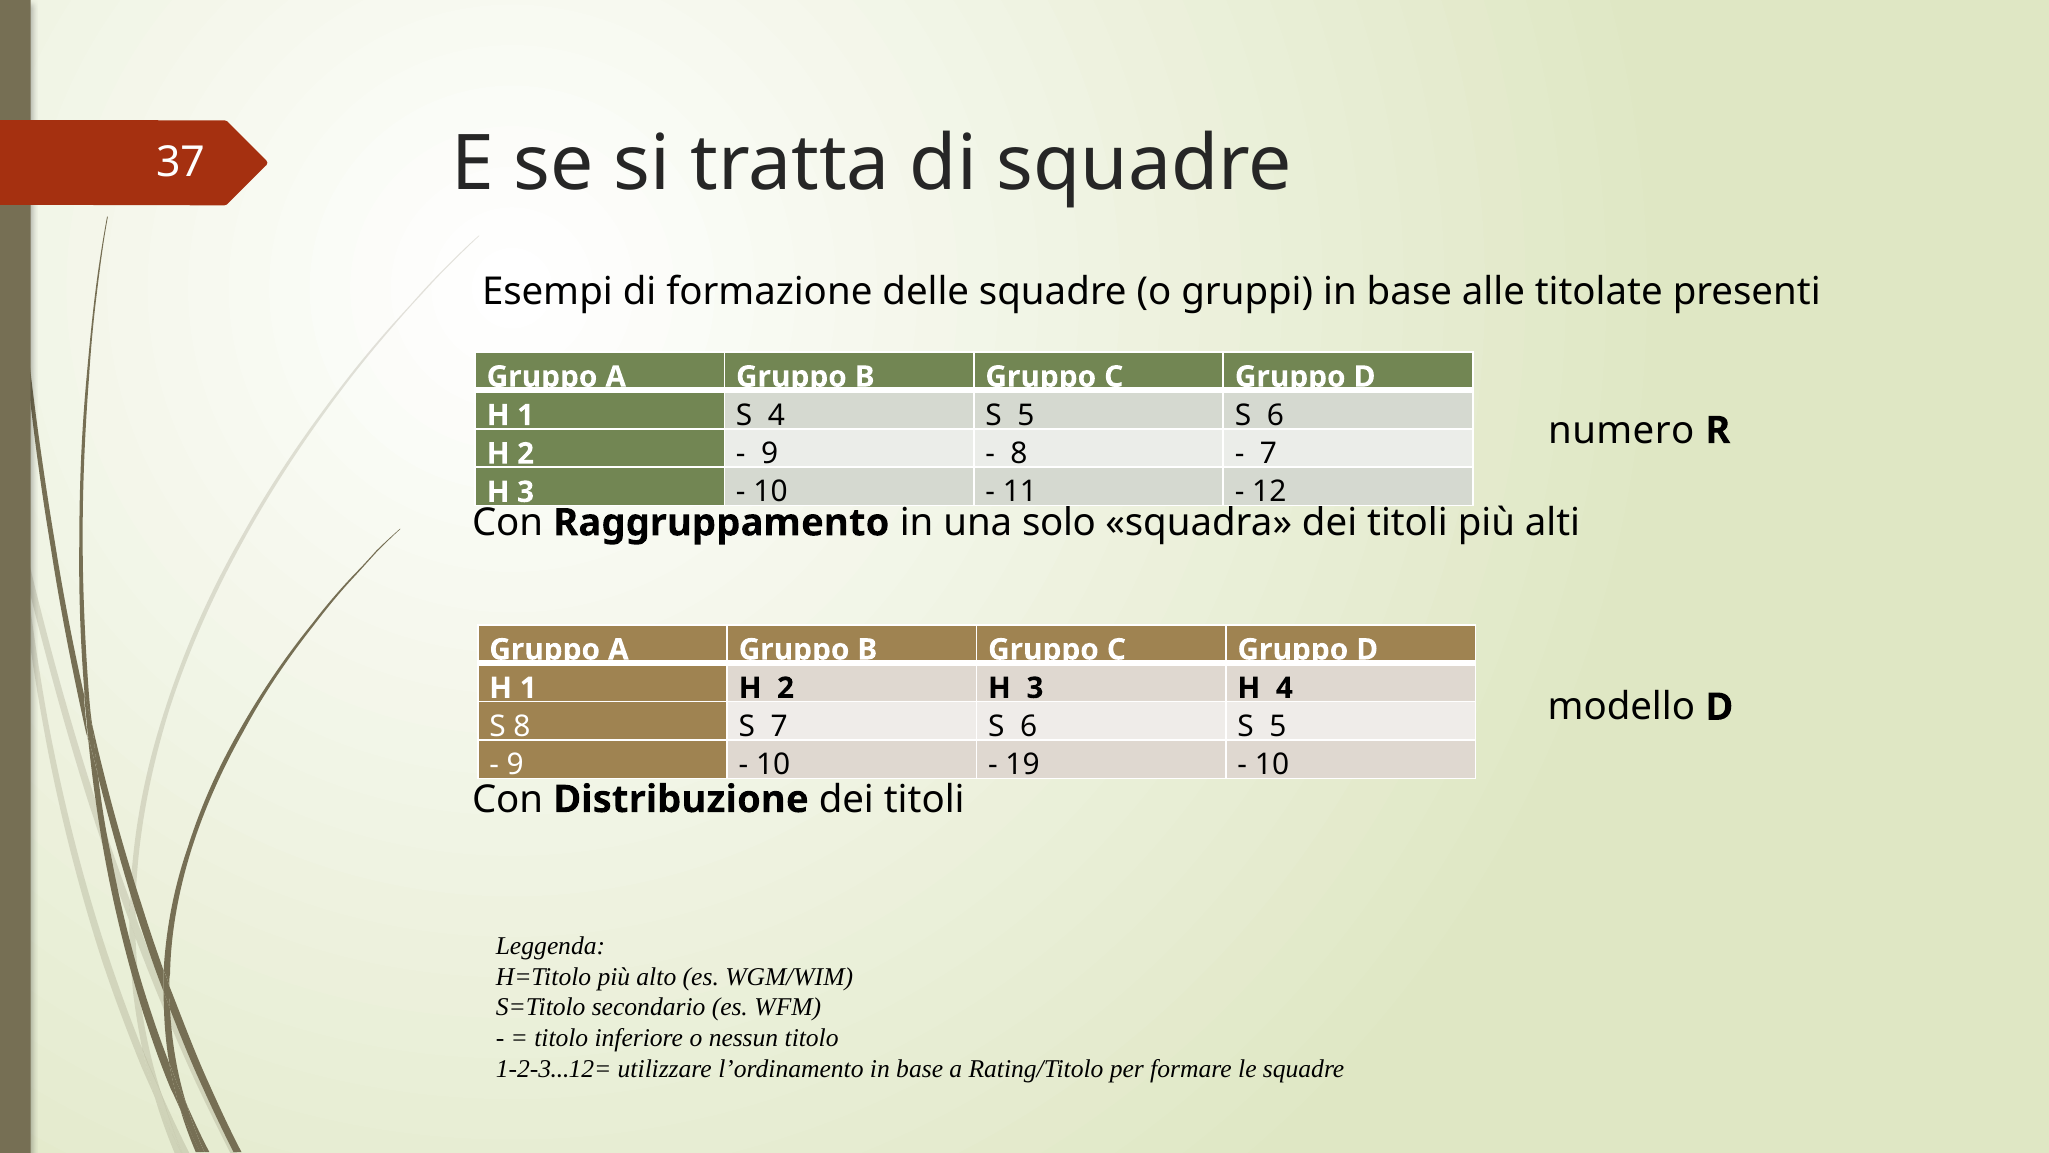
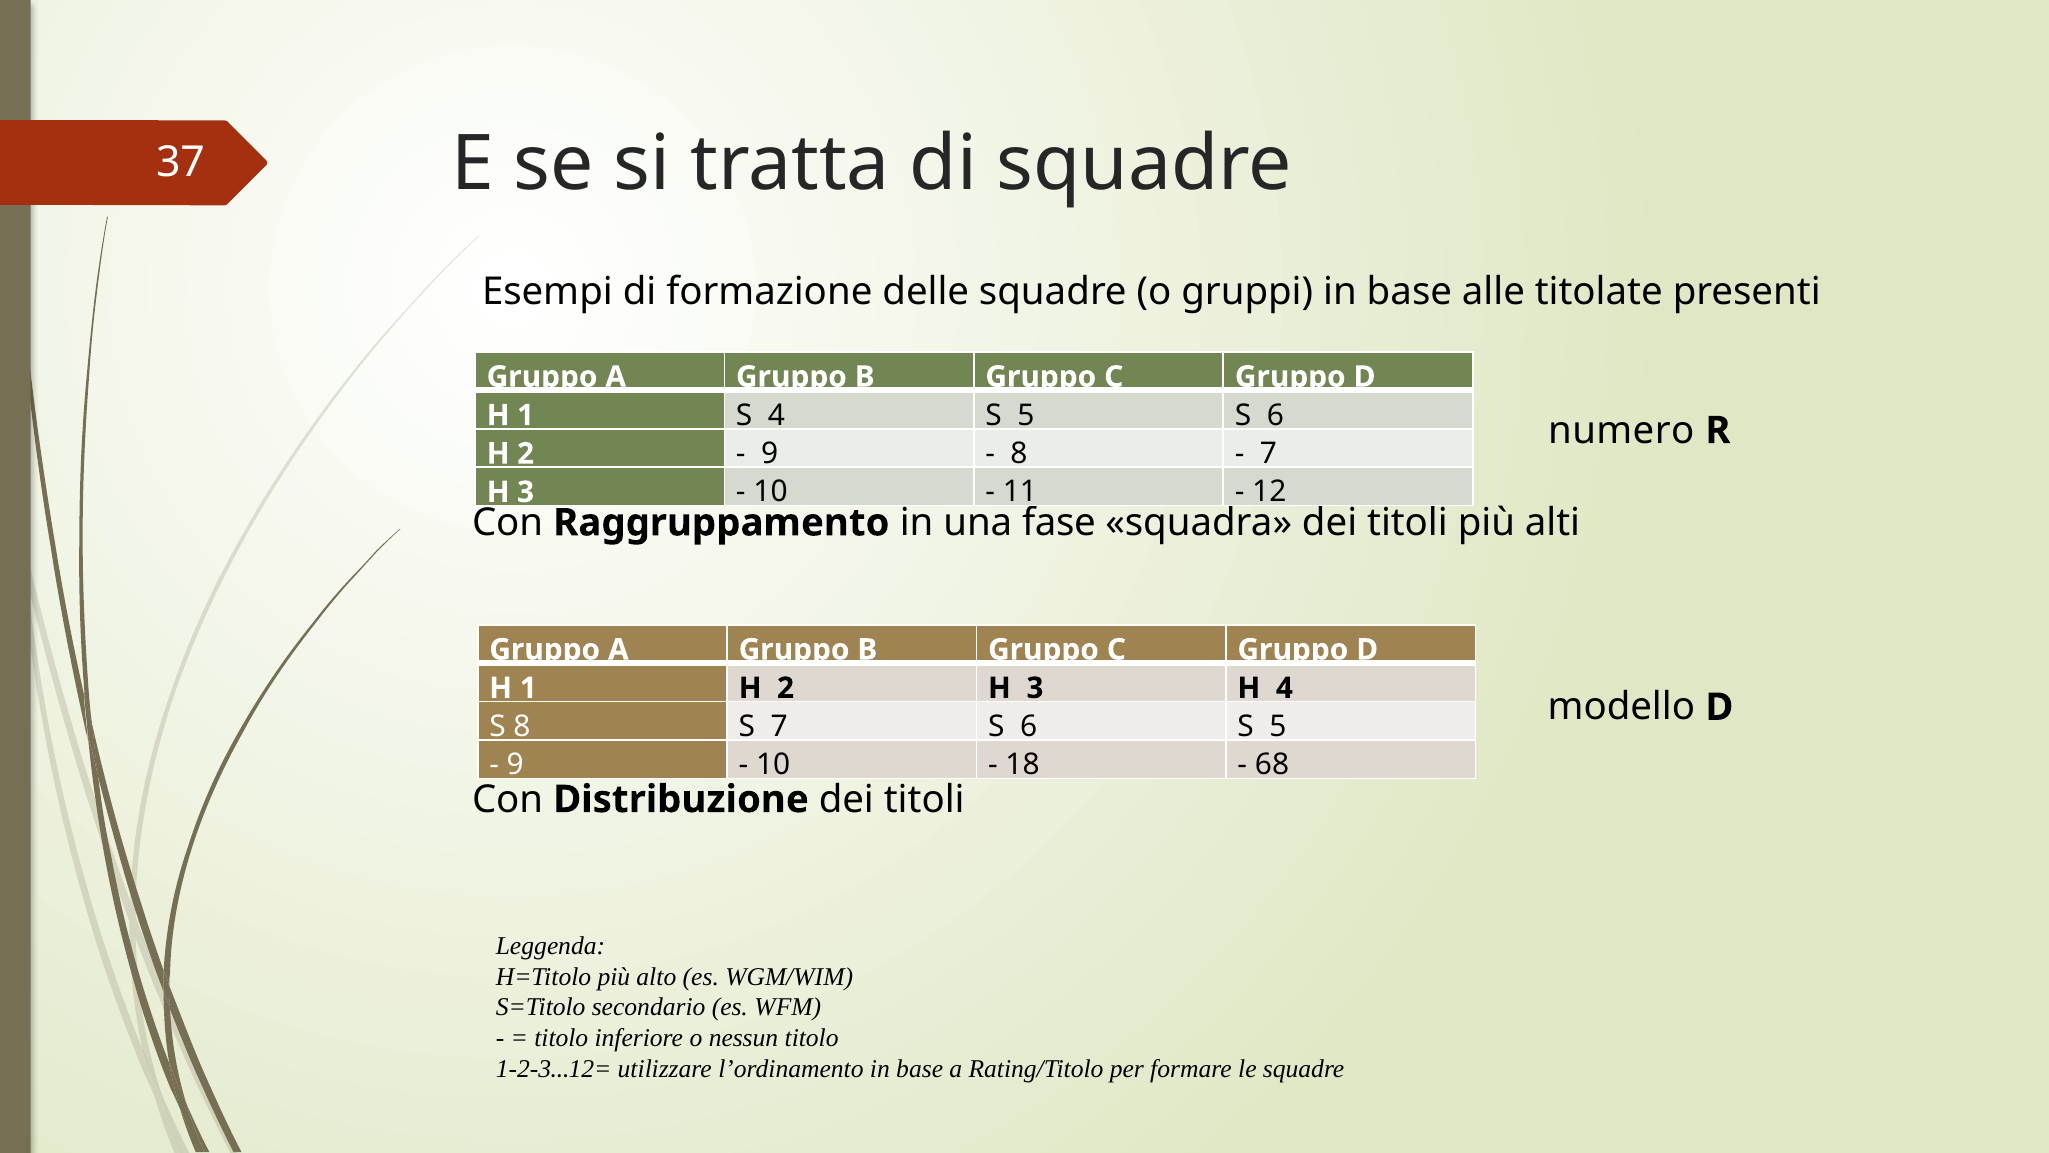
solo: solo -> fase (1059, 523)
19: 19 -> 18 (1023, 765)
10: 10 -> 68 (1272, 765)
